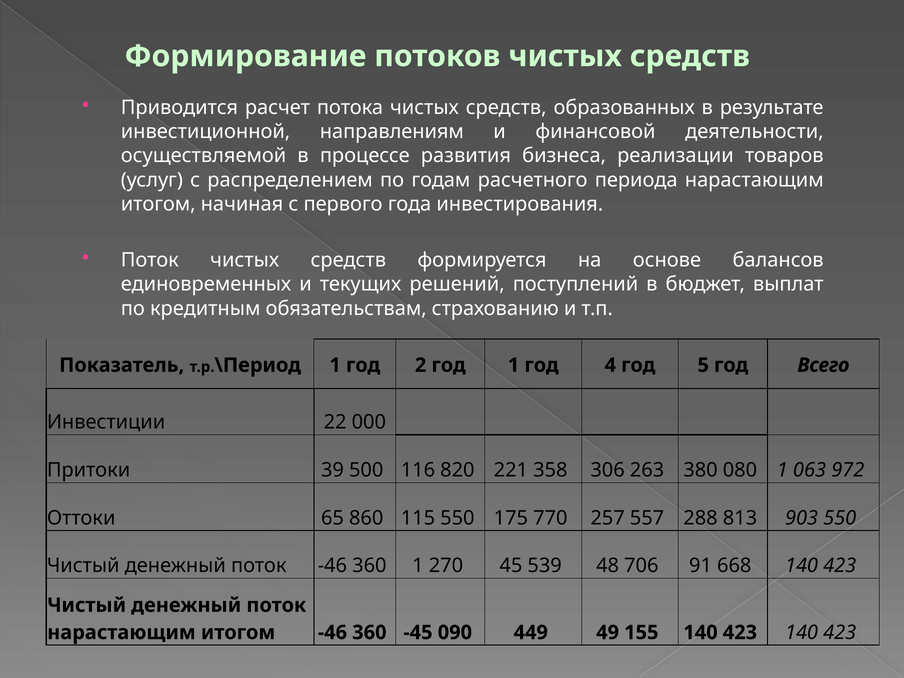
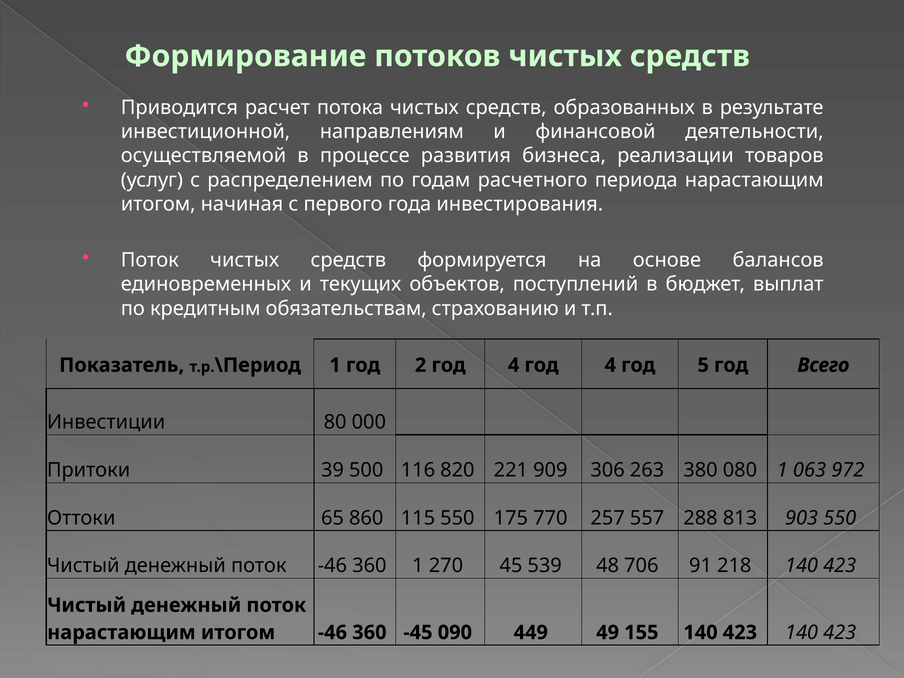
решений: решений -> объектов (457, 284)
2 год 1: 1 -> 4 (514, 365)
22: 22 -> 80 (335, 422)
358: 358 -> 909 (550, 470)
668: 668 -> 218 (734, 566)
